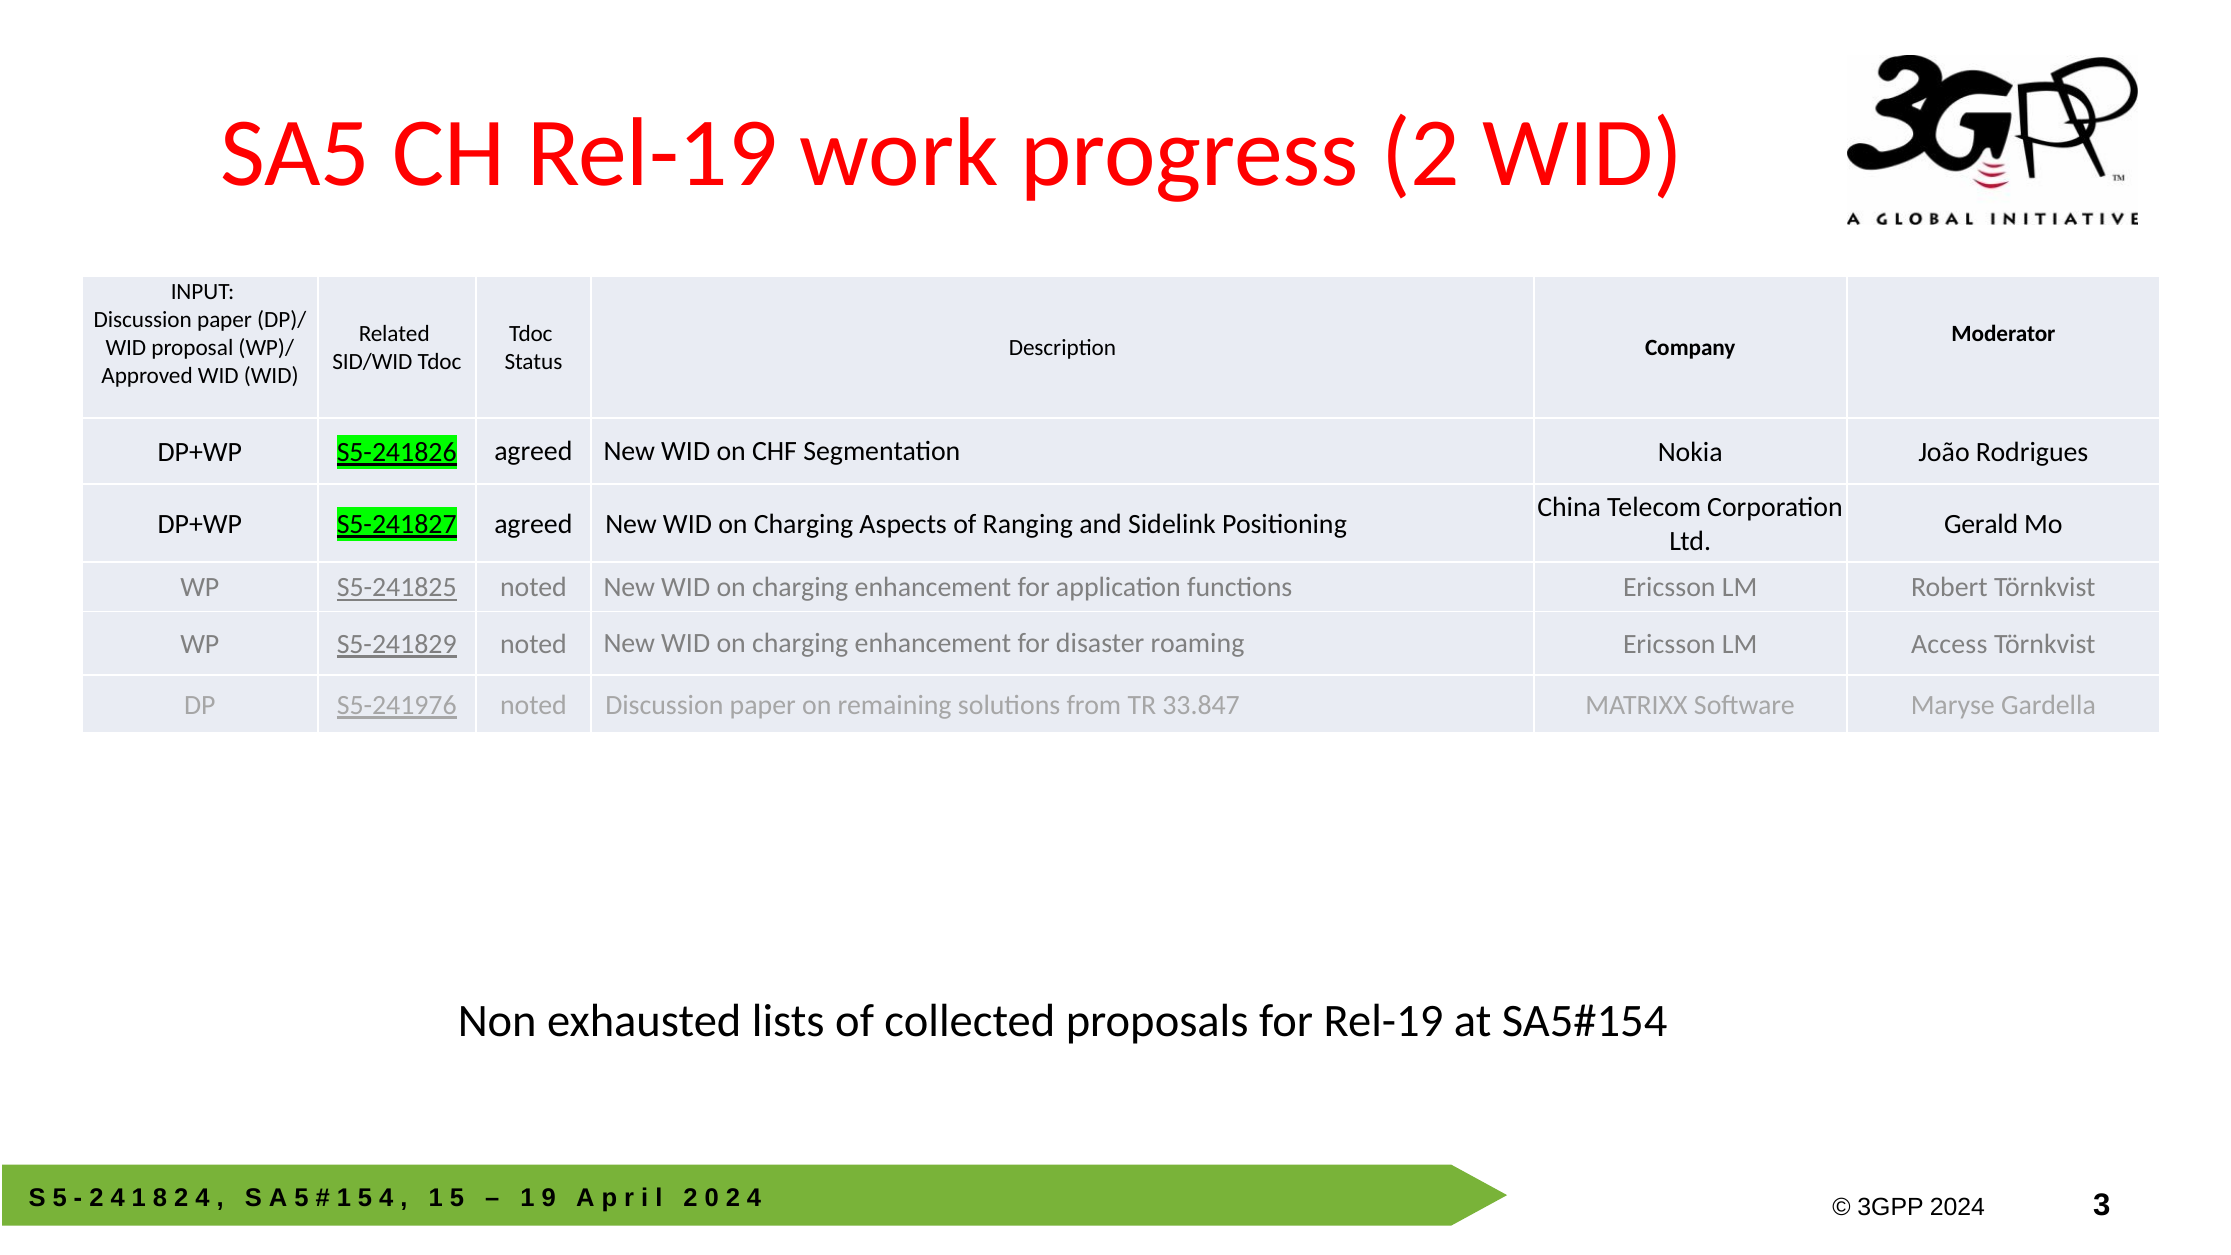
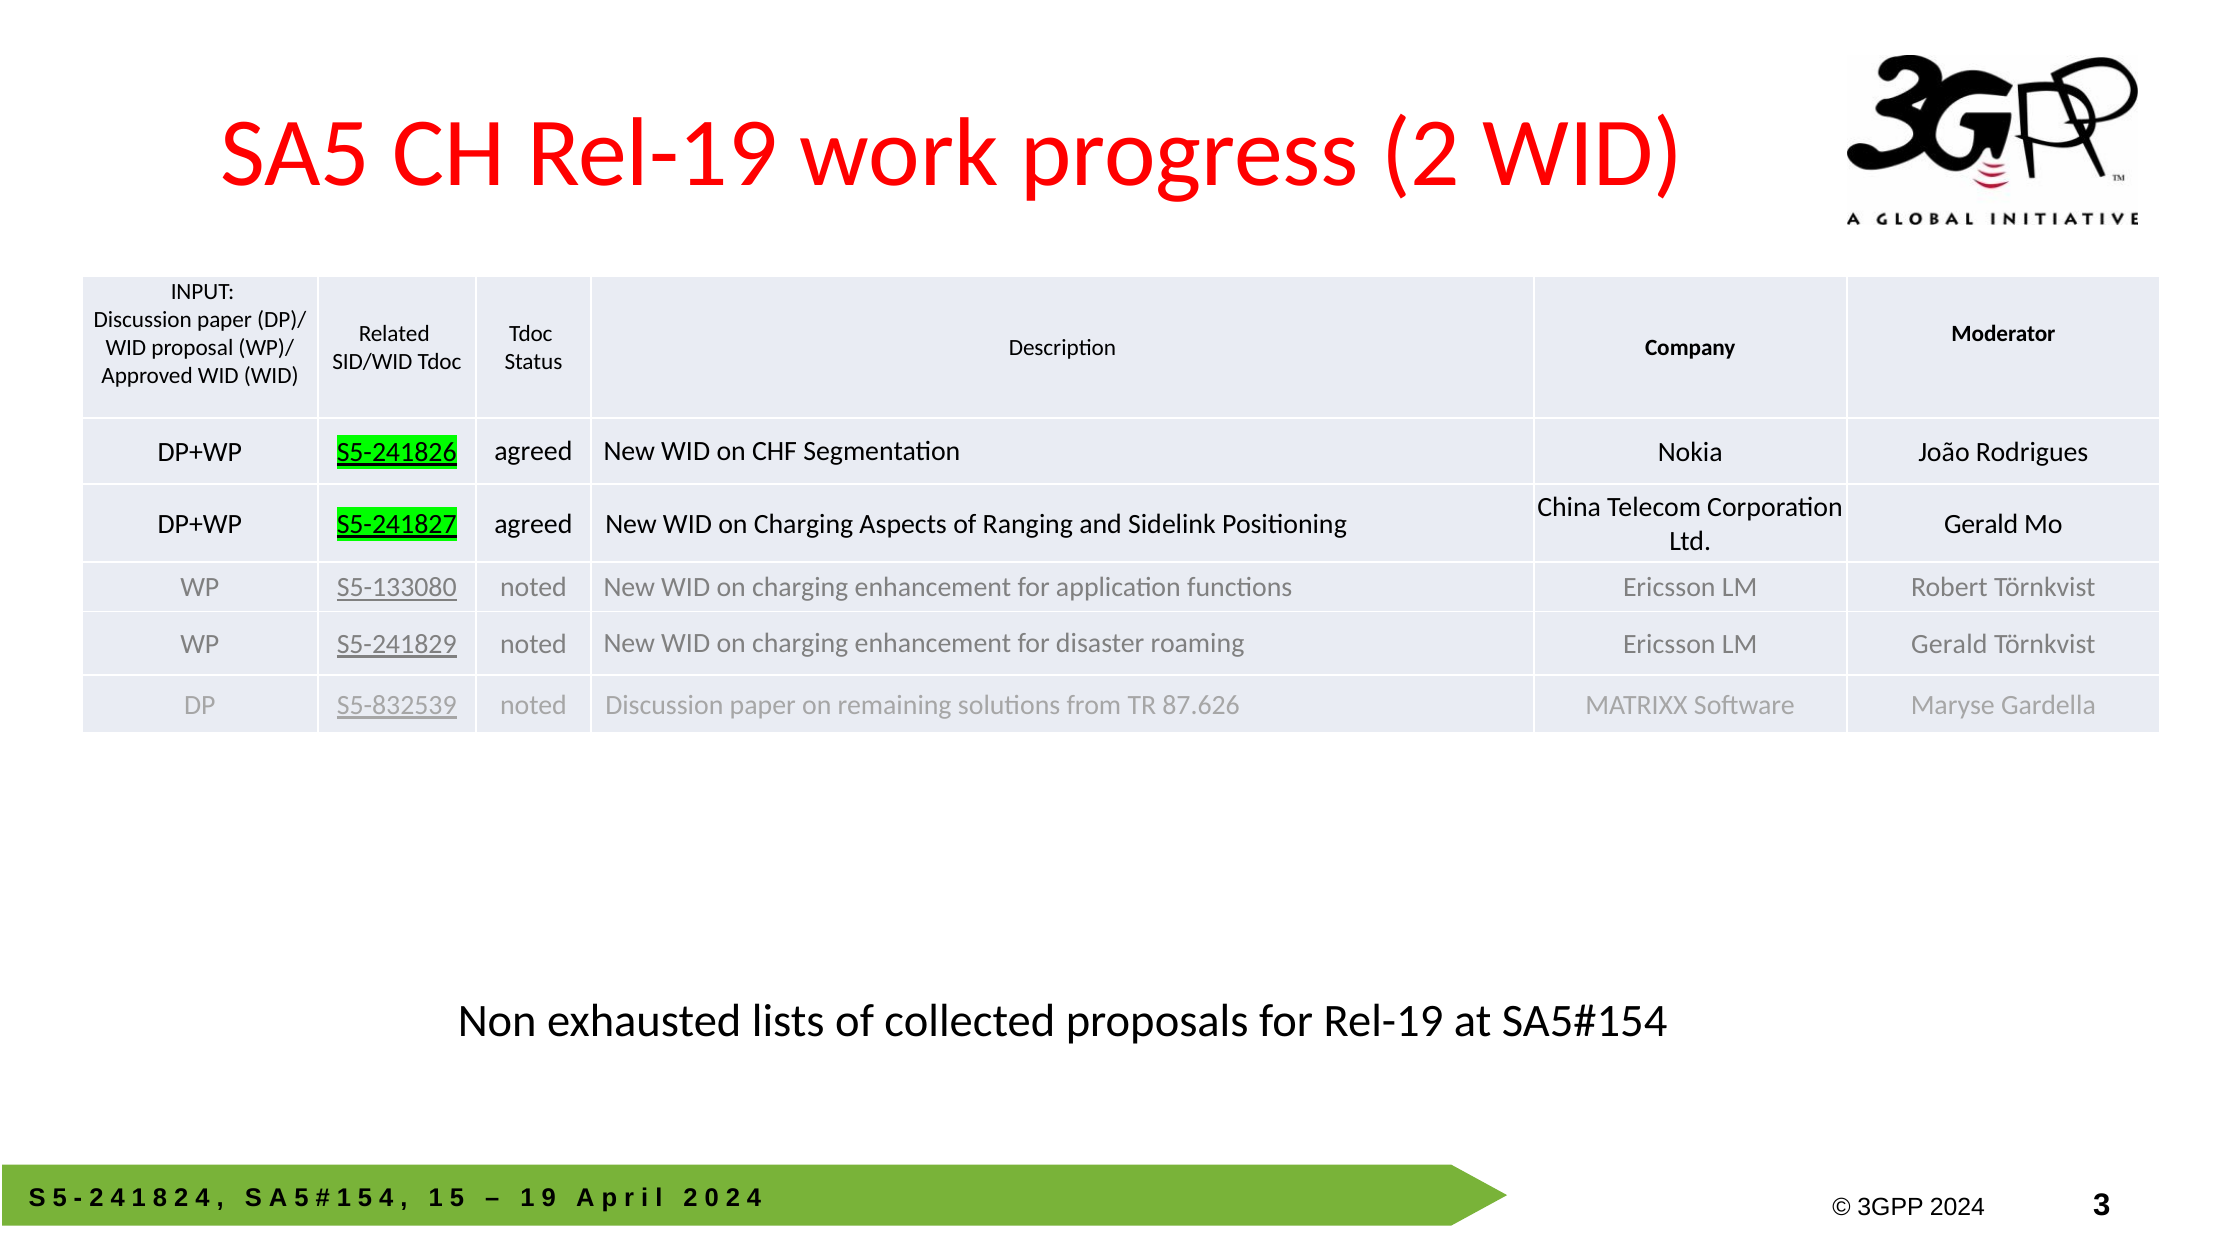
S5-241825: S5-241825 -> S5-133080 (397, 588)
LM Access: Access -> Gerald (1949, 644)
S5-241976: S5-241976 -> S5-832539 (397, 705)
33.847: 33.847 -> 87.626 (1201, 705)
